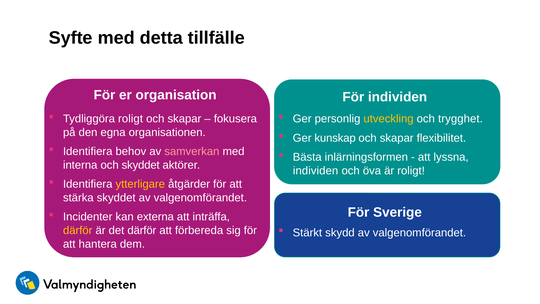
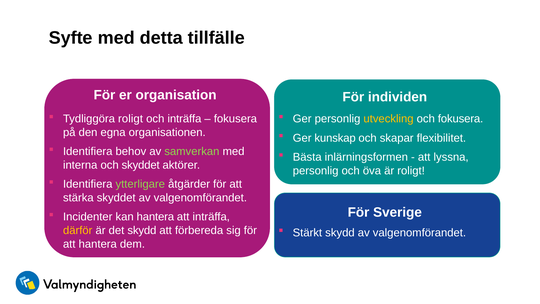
skapar: skapar -> inträffa (184, 119)
och trygghet: trygghet -> fokusera (461, 119)
samverkan colour: pink -> light green (192, 151)
individen: individen -> personlig (316, 171)
ytterligare colour: yellow -> light green (140, 184)
kan externa: externa -> hantera (155, 217)
det därför: därför -> skydd (142, 230)
